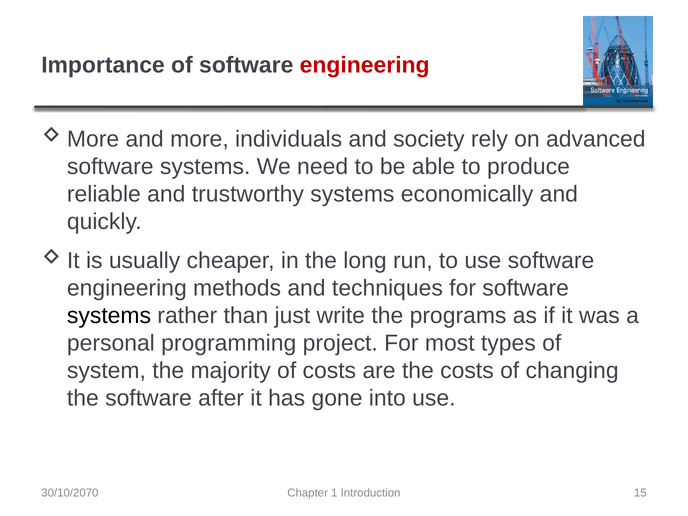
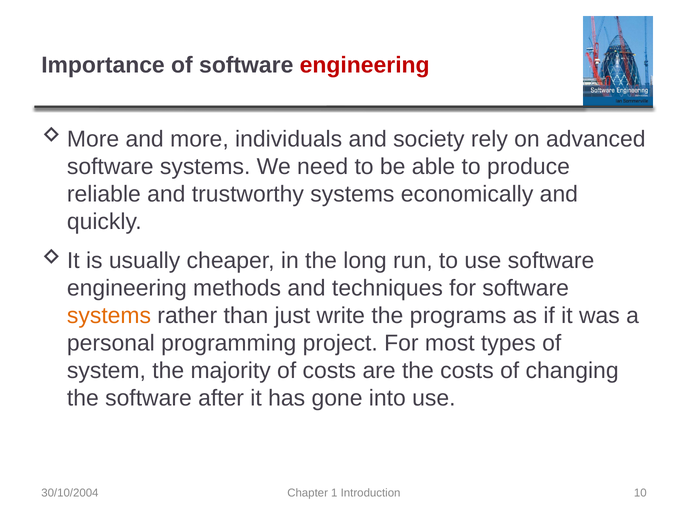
systems colour: black -> orange (109, 316)
30/10/2070: 30/10/2070 -> 30/10/2004 (70, 493)
15: 15 -> 10 (640, 493)
